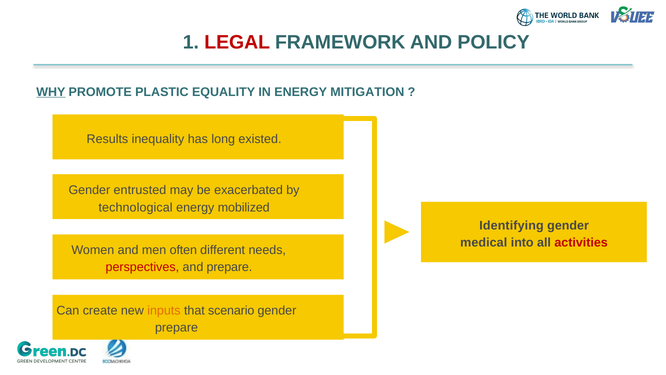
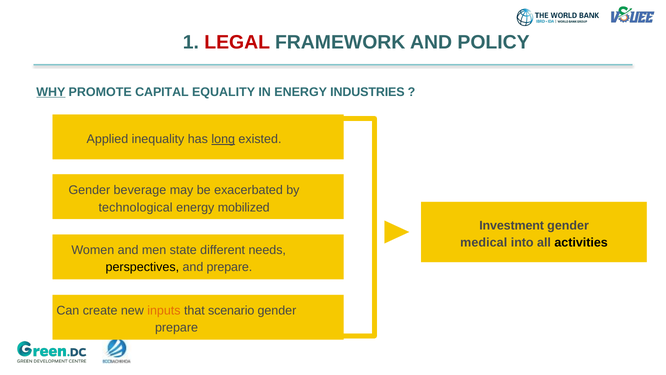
PLASTIC: PLASTIC -> CAPITAL (162, 92)
MITIGATION: MITIGATION -> INDUSTRIES (367, 92)
Results: Results -> Applied (107, 139)
long underline: none -> present (223, 139)
entrusted: entrusted -> beverage (140, 190)
Identifying: Identifying -> Investment (512, 225)
activities colour: red -> black (581, 242)
often: often -> state (183, 250)
perspectives colour: red -> black (142, 267)
